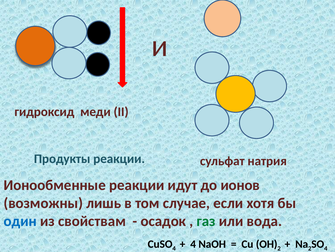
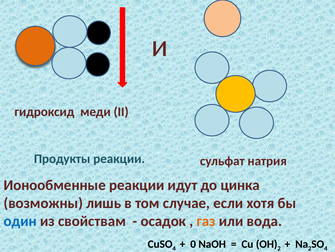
ионов: ионов -> цинка (240, 185)
газ colour: green -> orange (206, 220)
4: 4 -> 0 (193, 243)
